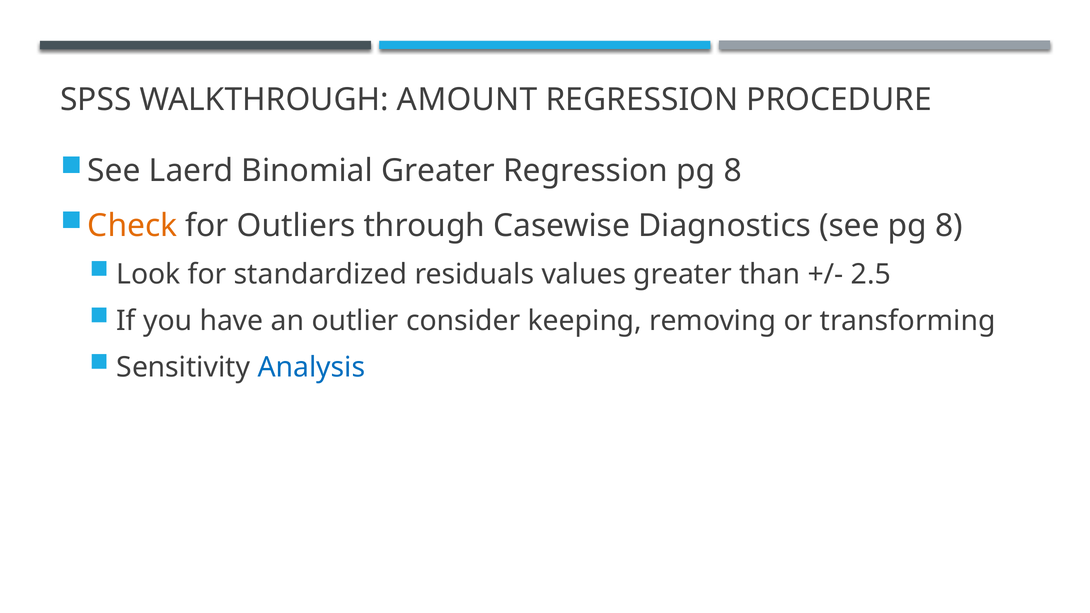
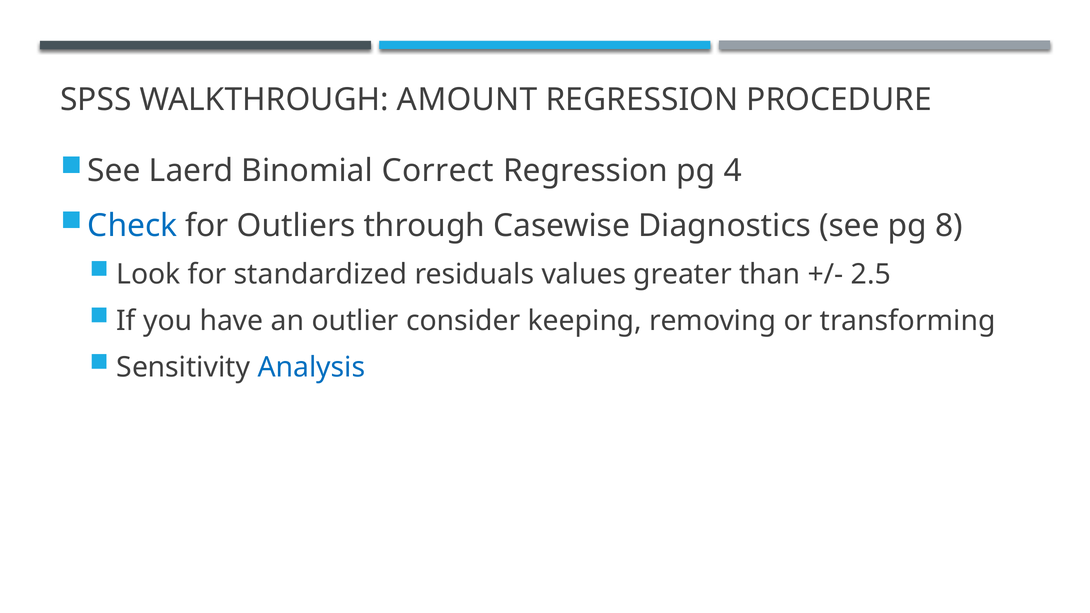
Binomial Greater: Greater -> Correct (438, 171)
Regression pg 8: 8 -> 4 (733, 171)
Check colour: orange -> blue (132, 226)
